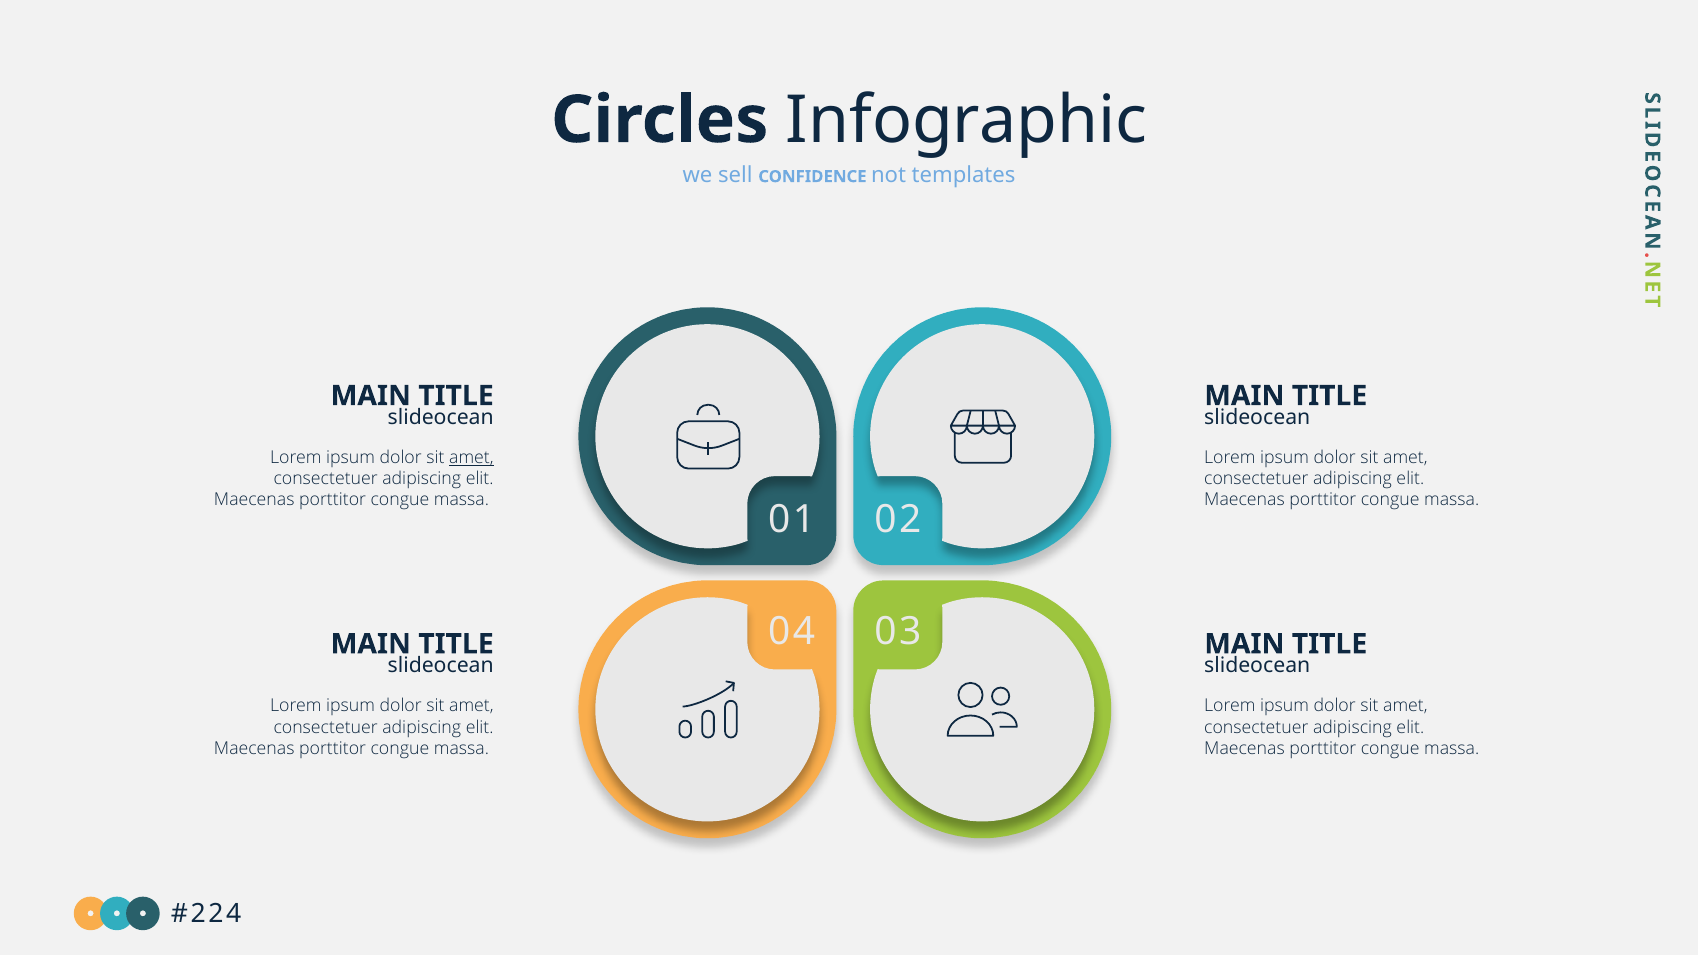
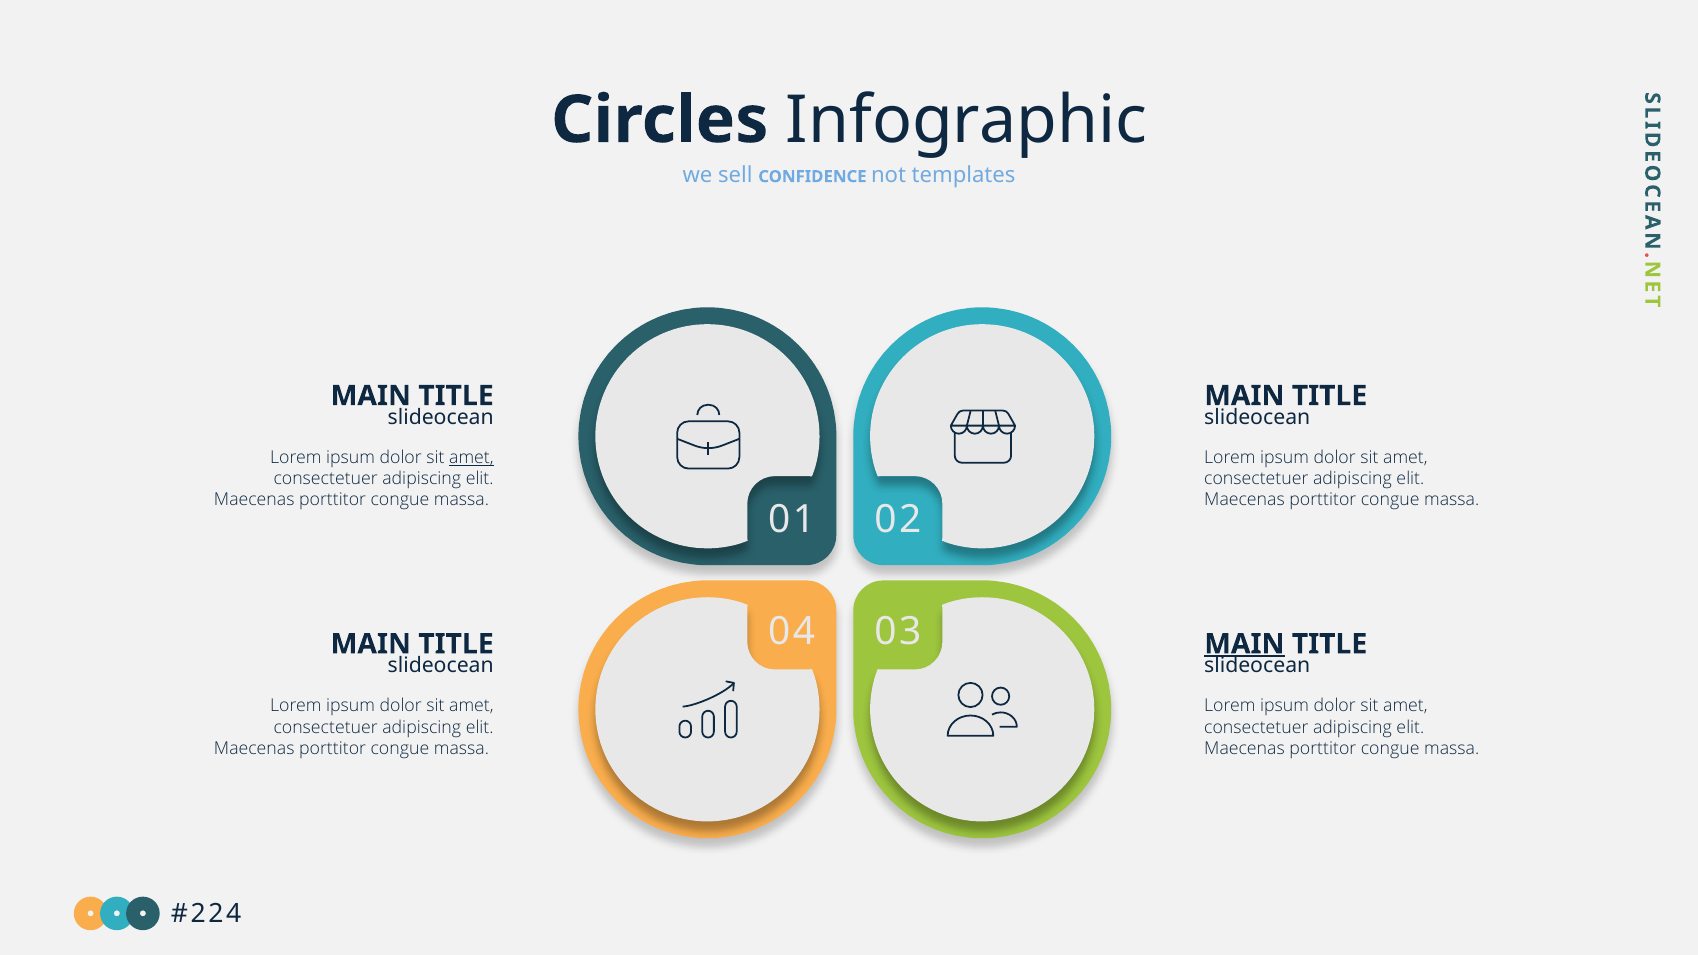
MAIN underline: none -> present (1244, 644)
